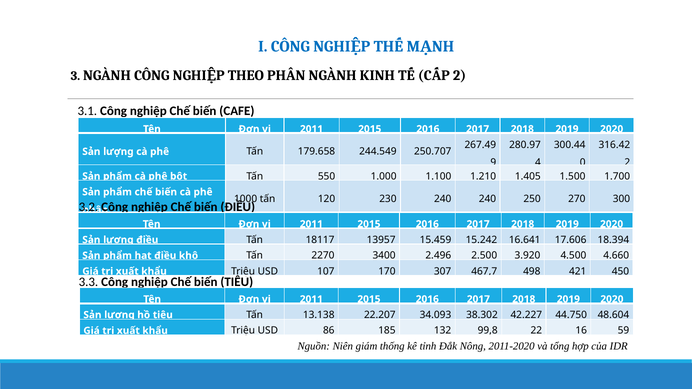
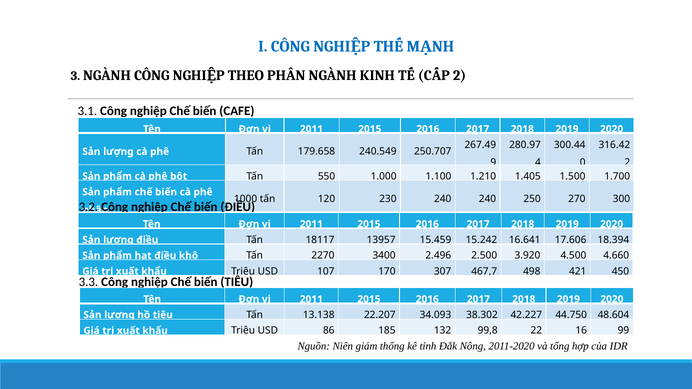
244.549: 244.549 -> 240.549 (378, 152)
59: 59 -> 99 (623, 331)
